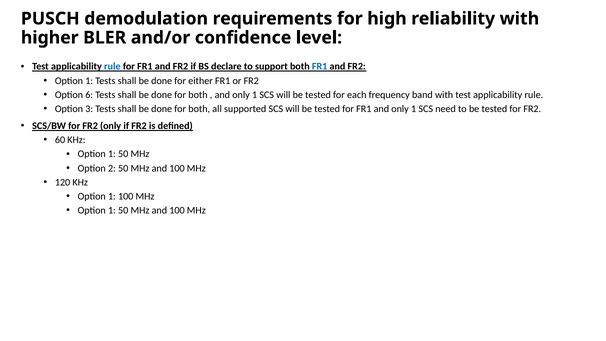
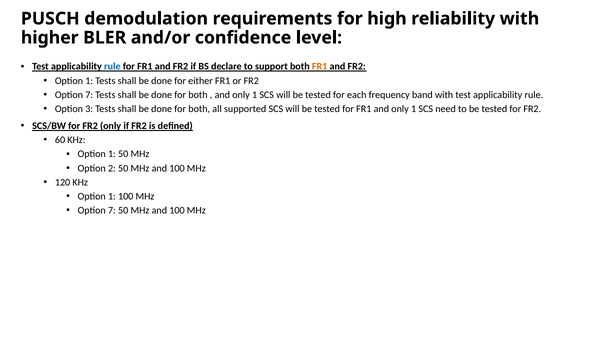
FR1 colour: blue -> orange (320, 67)
6: 6 -> 7 (89, 95)
1: 1 -> 7 (112, 210)
